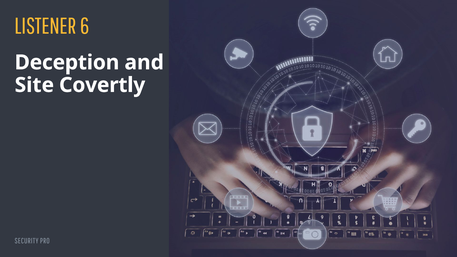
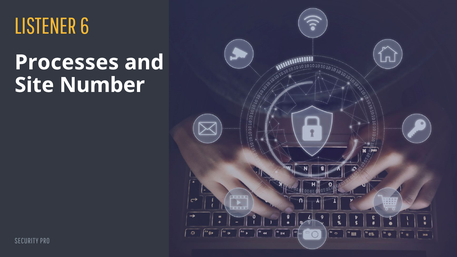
Deception: Deception -> Processes (67, 62)
Covertly: Covertly -> Number (102, 85)
